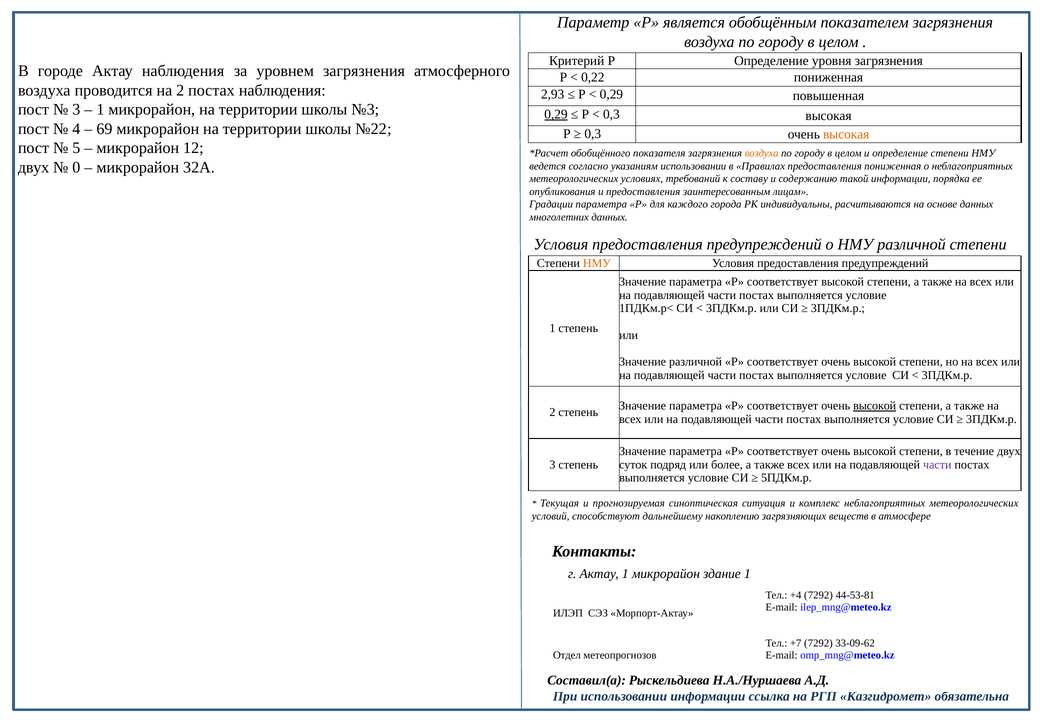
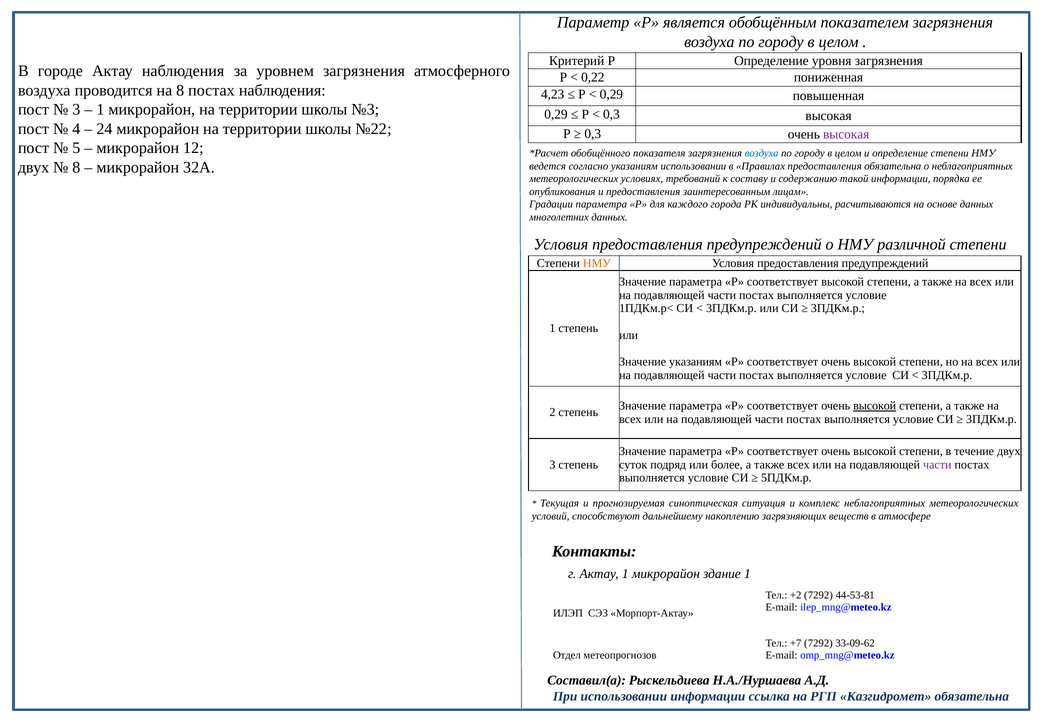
на 2: 2 -> 8 (180, 90)
2,93: 2,93 -> 4,23 (553, 95)
0,29 underline: present -> none (556, 114)
69: 69 -> 24 (104, 129)
высокая colour: orange -> purple (846, 134)
воздуха colour: orange -> blue (762, 153)
0: 0 -> 8 (76, 167)
предоставления пониженная: пониженная -> обязательна (893, 166)
Значение различной: различной -> указаниям (696, 362)
+4: +4 -> +2 (796, 595)
